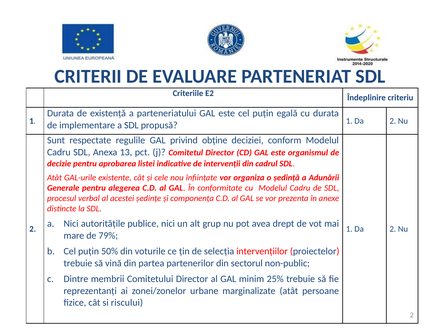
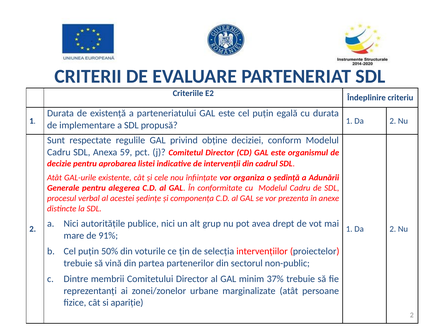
13: 13 -> 59 (126, 152)
79%: 79% -> 91% (108, 236)
25%: 25% -> 37% (275, 279)
riscului: riscului -> apariție (127, 303)
